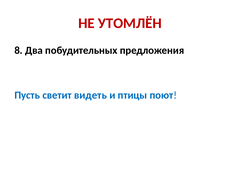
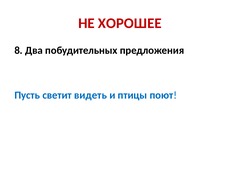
УТОМЛЁН: УТОМЛЁН -> ХОРОШЕЕ (130, 23)
